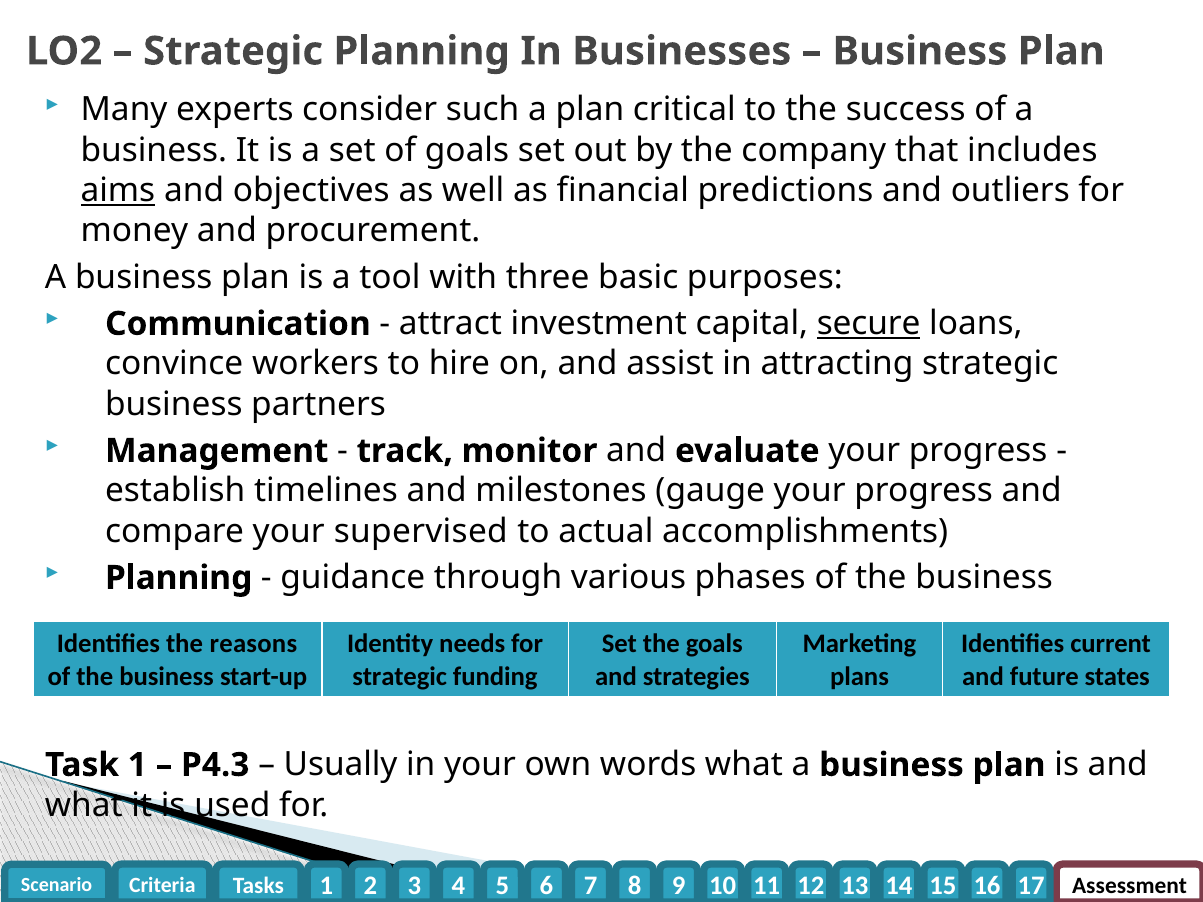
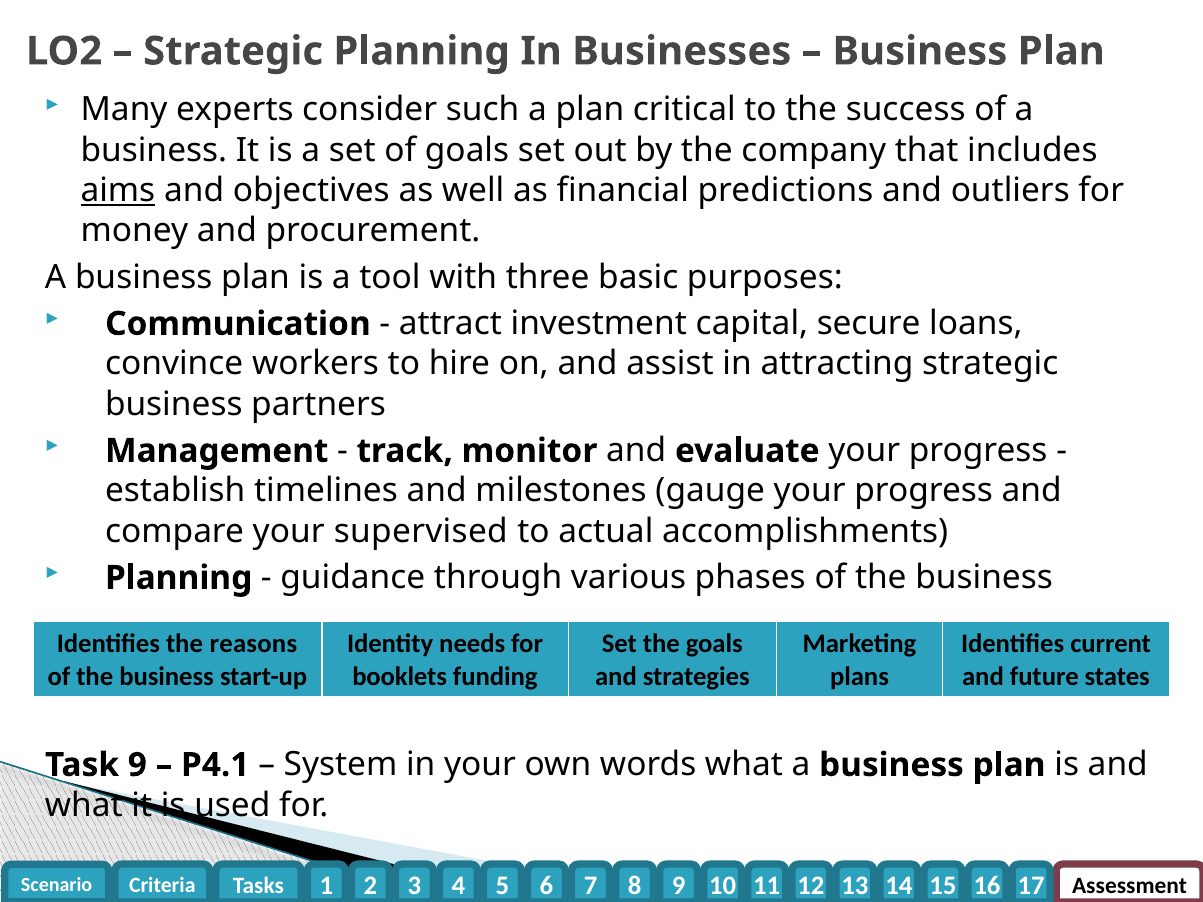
secure underline: present -> none (869, 324)
strategic: strategic -> booklets (400, 677)
Task 1: 1 -> 9 (137, 765)
P4.3: P4.3 -> P4.1 (215, 765)
Usually: Usually -> System (341, 765)
